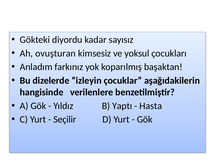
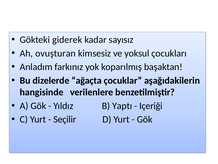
diyordu: diyordu -> giderek (67, 40)
izleyin: izleyin -> ağaçta (87, 80)
Hasta: Hasta -> Içeriği (151, 106)
